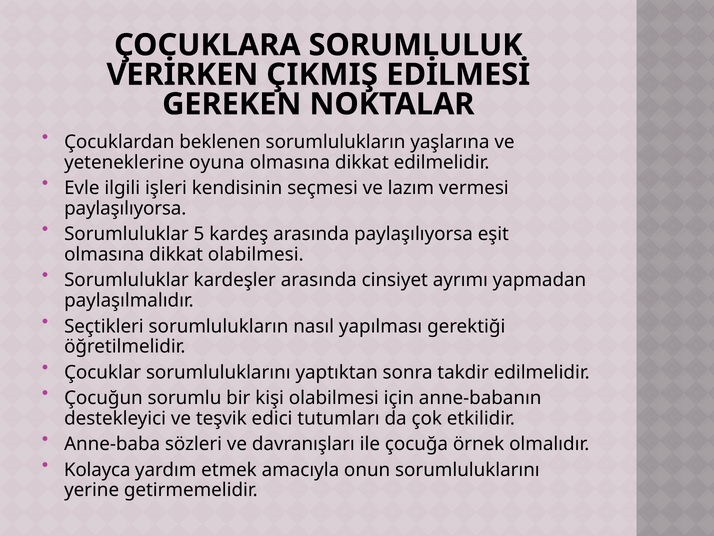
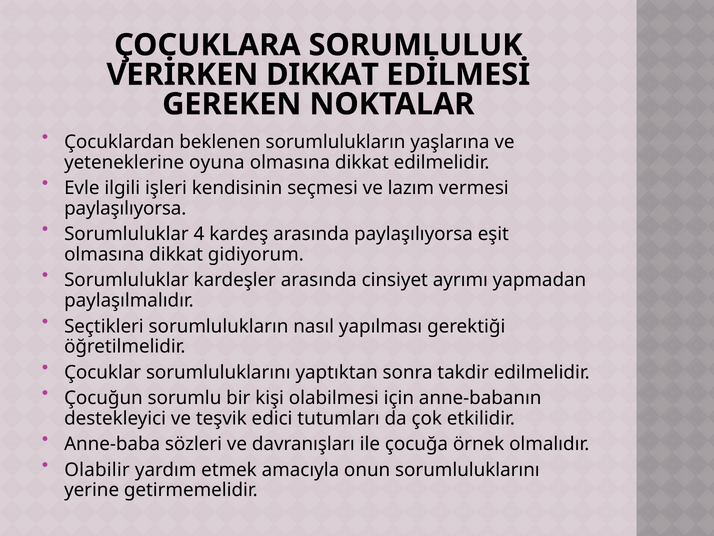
VERİRKEN ÇIKMIŞ: ÇIKMIŞ -> DIKKAT (322, 75)
5: 5 -> 4 (199, 234)
dikkat olabilmesi: olabilmesi -> gidiyorum (256, 254)
Kolayca: Kolayca -> Olabilir (97, 469)
